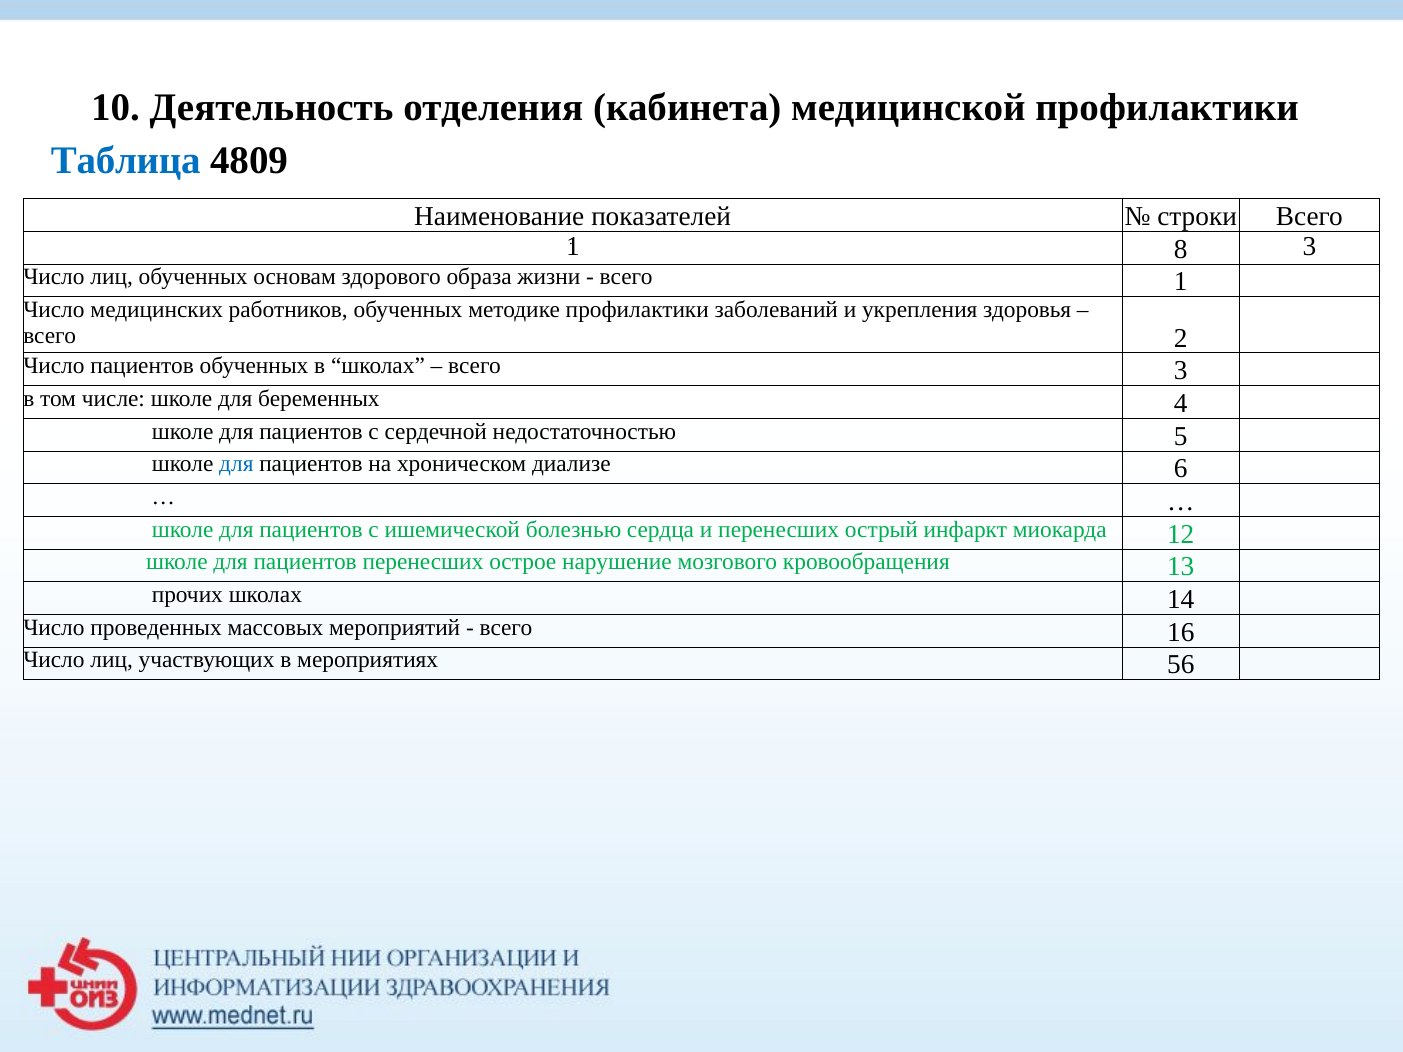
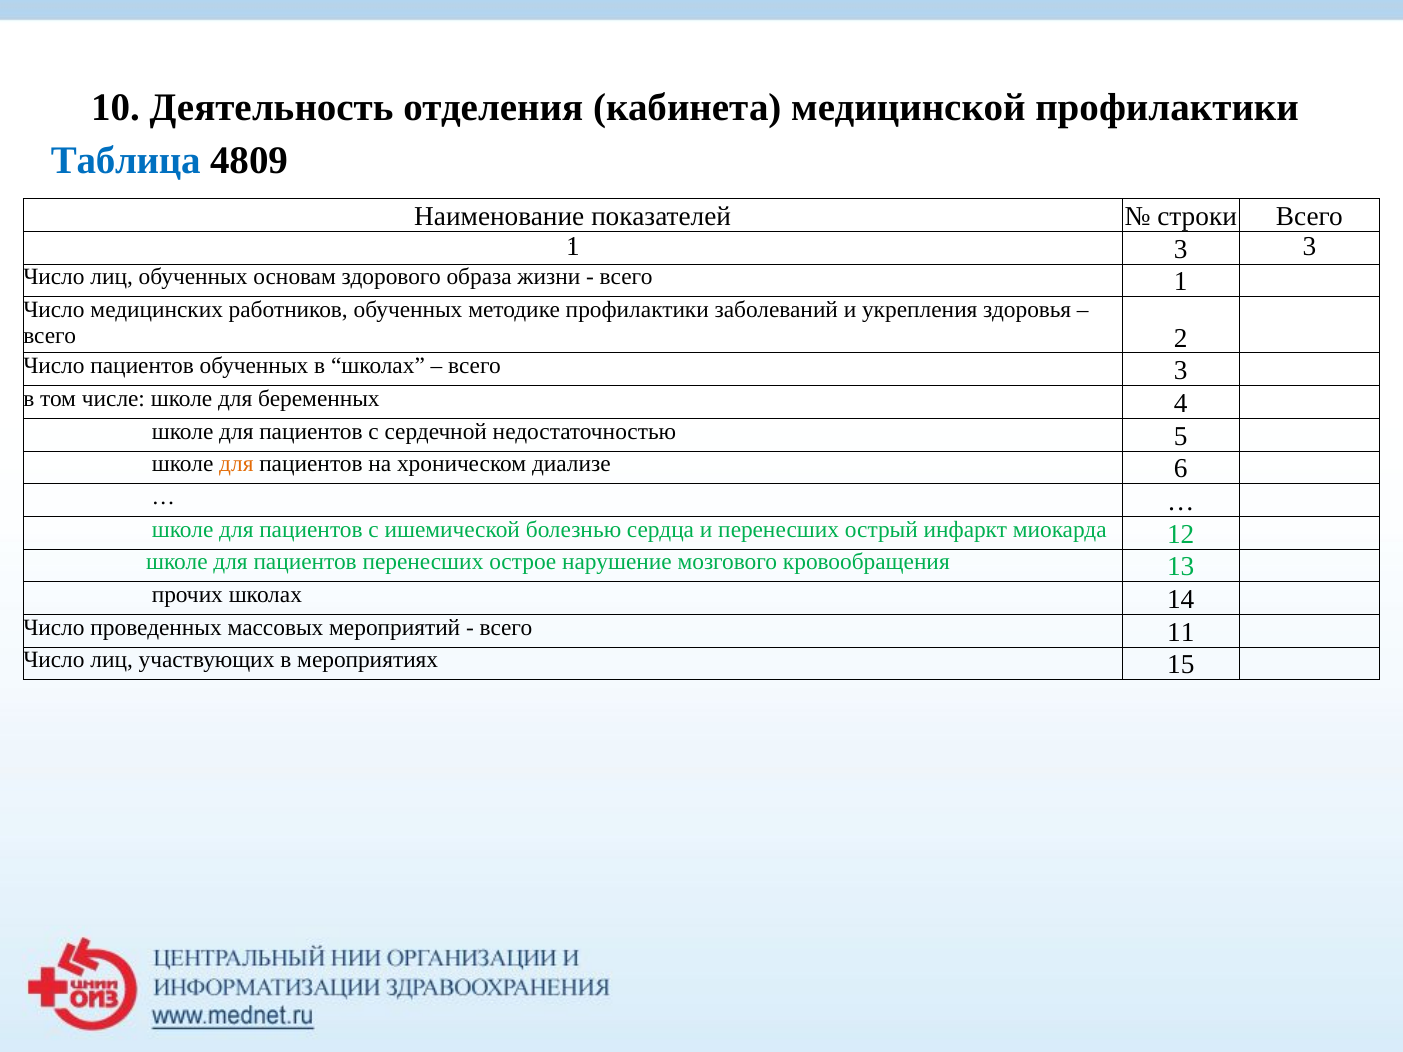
1 8: 8 -> 3 (1181, 249)
для colour: blue -> orange (236, 464)
16: 16 -> 11 (1181, 632)
56: 56 -> 15 (1181, 665)
